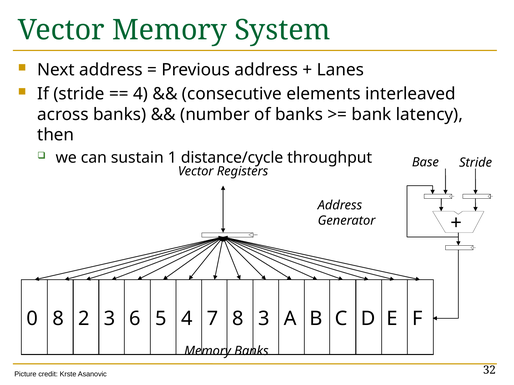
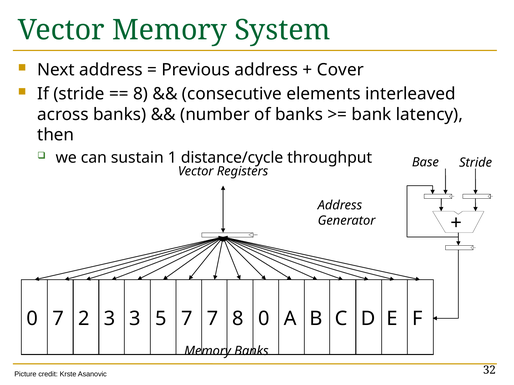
Lanes: Lanes -> Cover (340, 70)
4: 4 -> 8 (141, 94)
0 8: 8 -> 7 (58, 319)
3 6: 6 -> 3 (135, 319)
5 4: 4 -> 7 (187, 319)
8 3: 3 -> 0 (264, 319)
